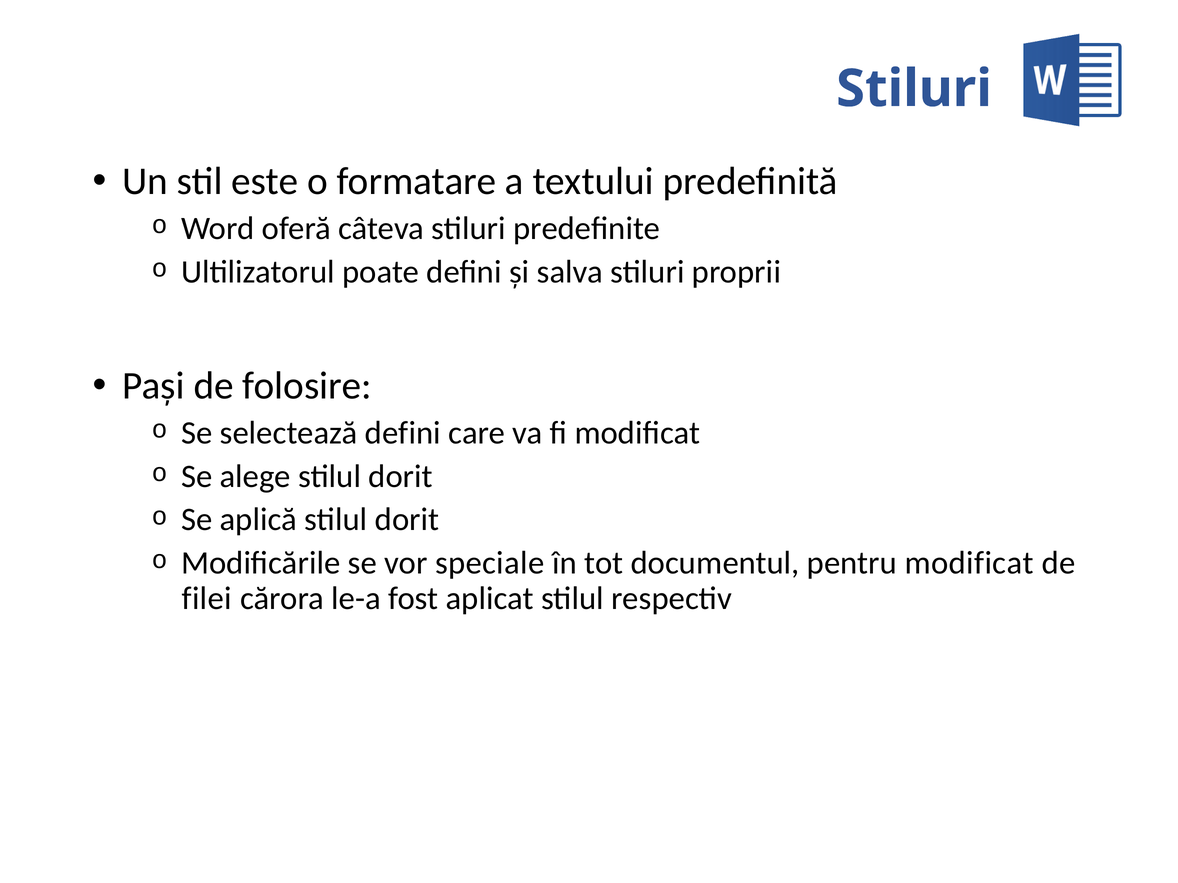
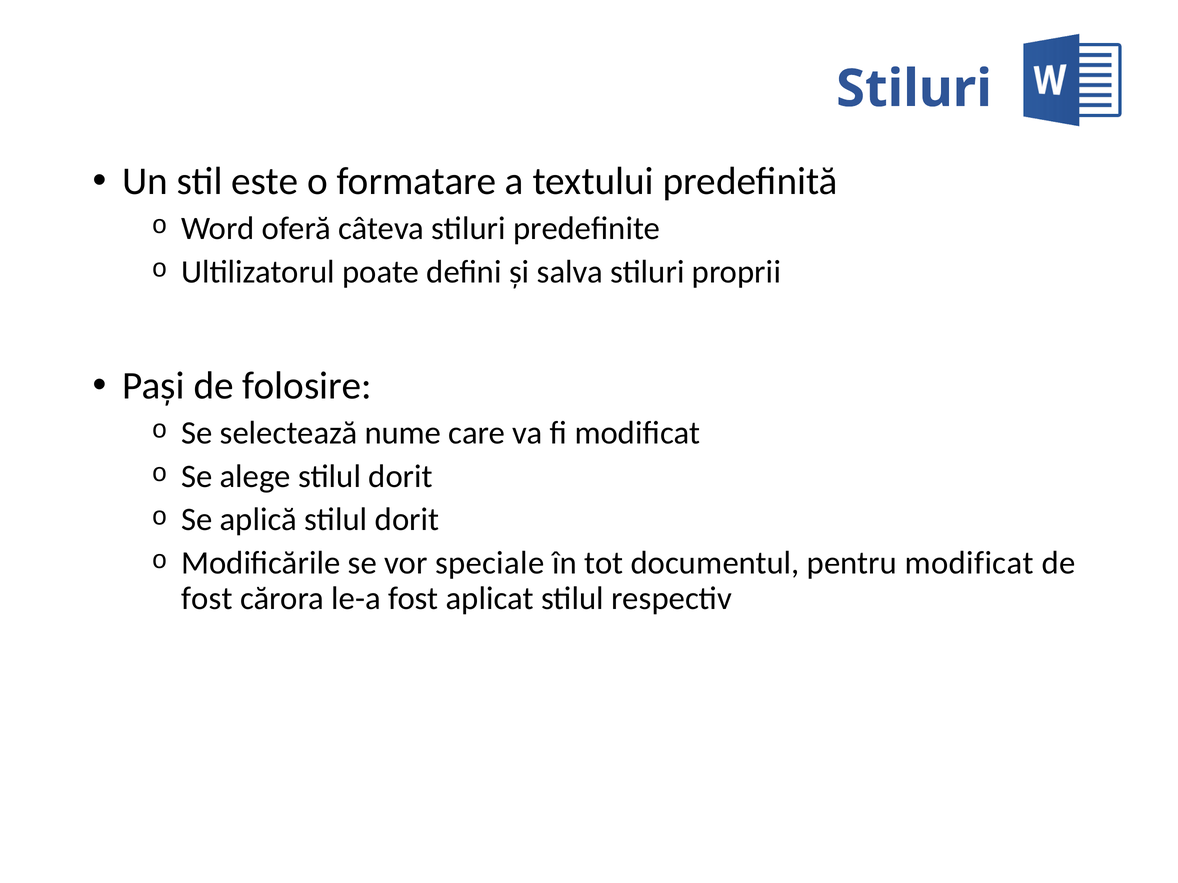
selectează defini: defini -> nume (403, 433)
filei: filei -> fost (207, 599)
